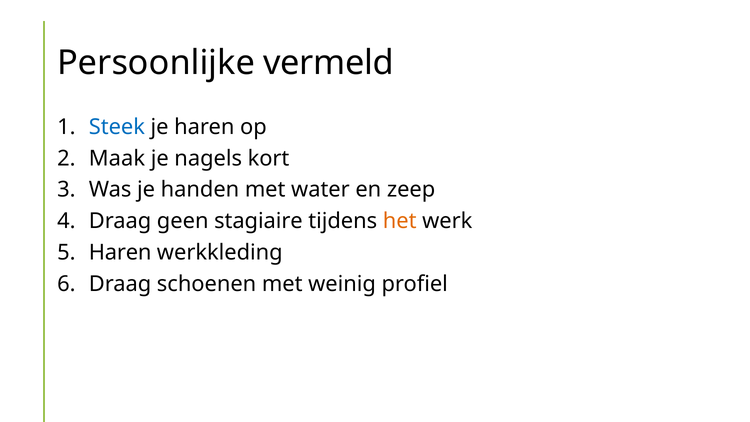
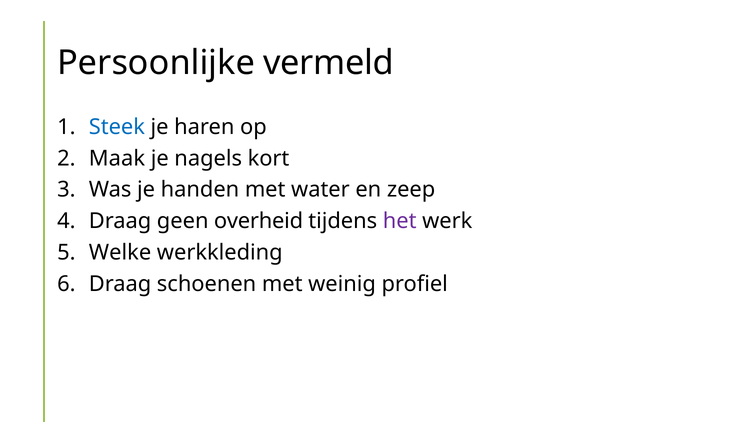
stagiaire: stagiaire -> overheid (259, 221)
het colour: orange -> purple (400, 221)
Haren: Haren -> Welke (120, 253)
